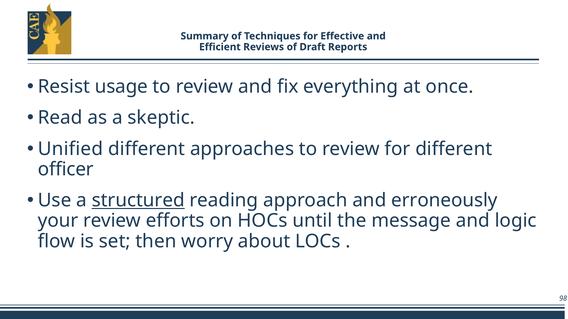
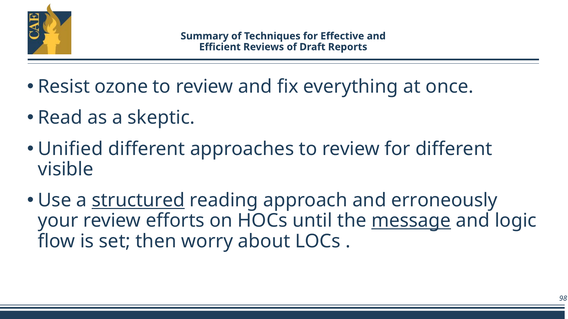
usage: usage -> ozone (121, 87)
officer: officer -> visible (66, 169)
message underline: none -> present (411, 221)
